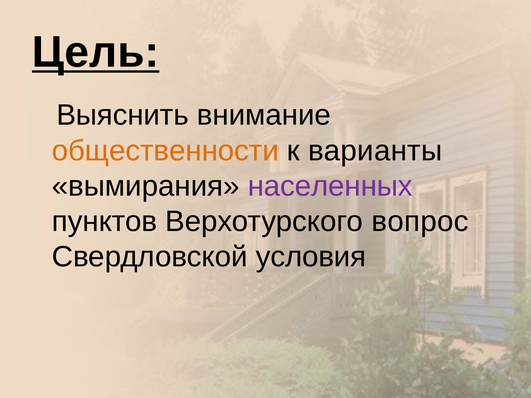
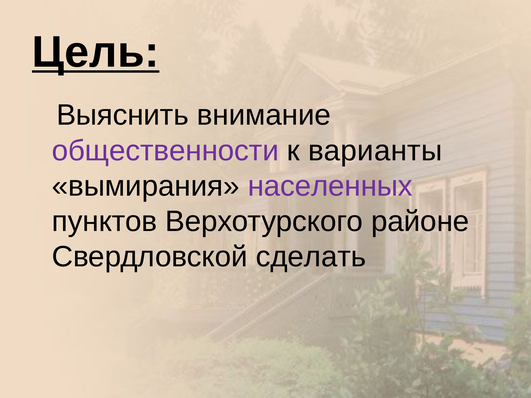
общественности colour: orange -> purple (165, 151)
вопрос: вопрос -> районе (420, 222)
условия: условия -> сделать (311, 257)
